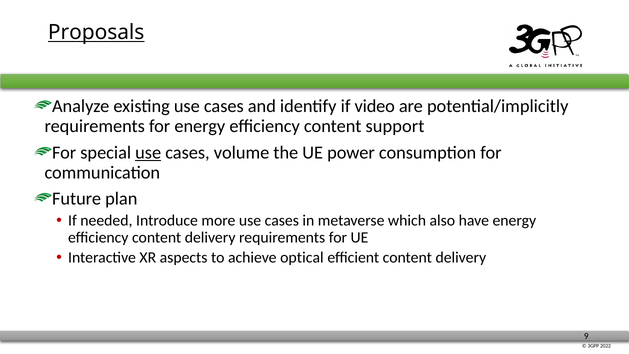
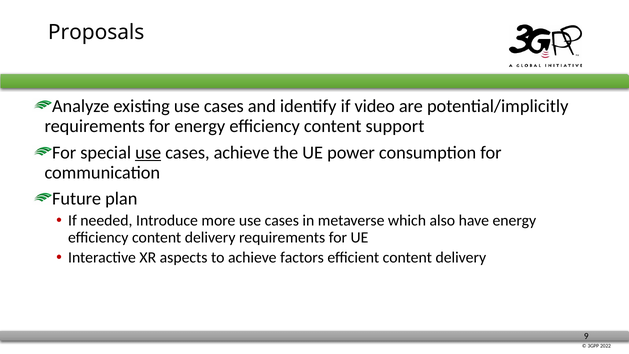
Proposals underline: present -> none (96, 32)
cases volume: volume -> achieve (242, 153)
optical: optical -> factors (302, 258)
